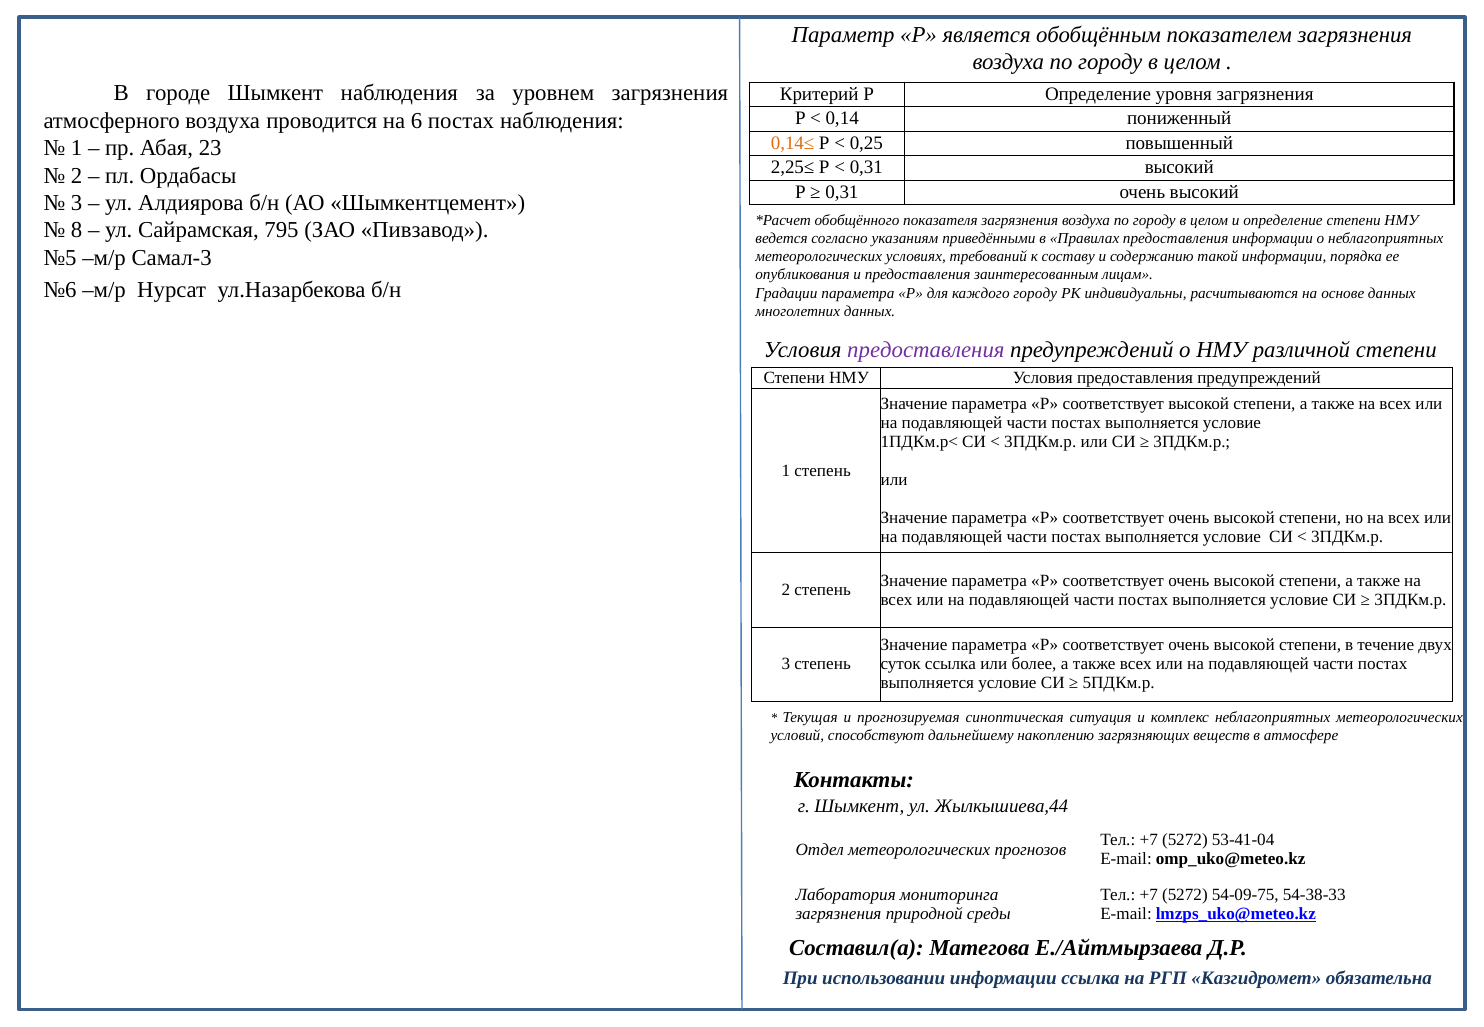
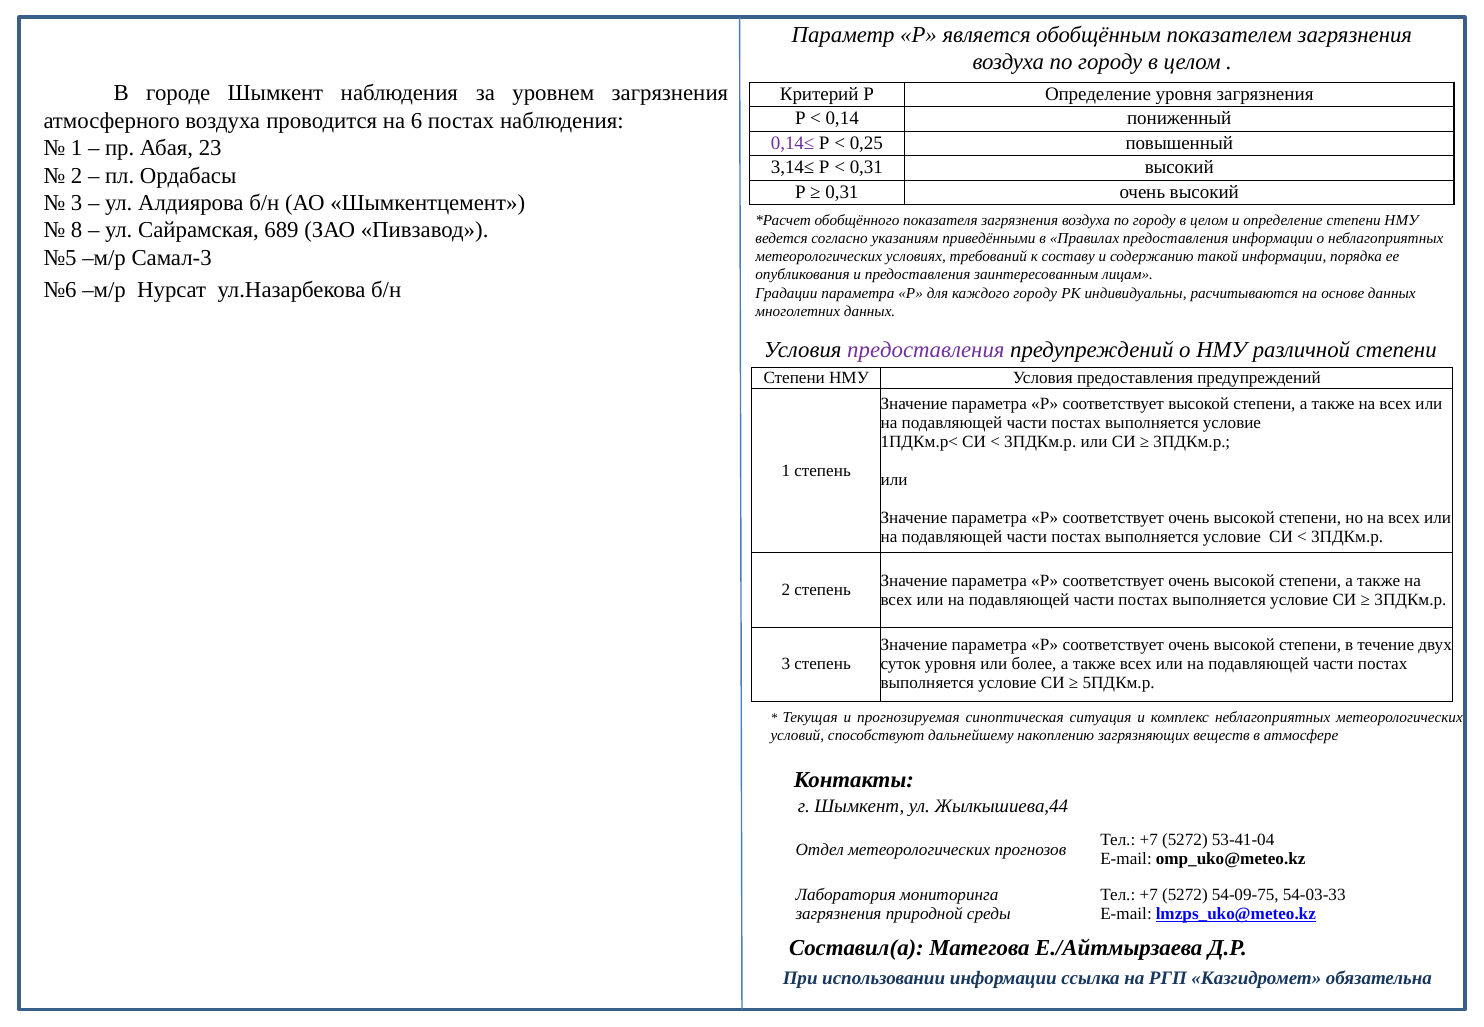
0,14≤ colour: orange -> purple (793, 143)
2,25≤: 2,25≤ -> 3,14≤ (793, 168)
795: 795 -> 689 (282, 230)
суток ссылка: ссылка -> уровня (950, 664)
54-38-33: 54-38-33 -> 54-03-33 (1314, 895)
